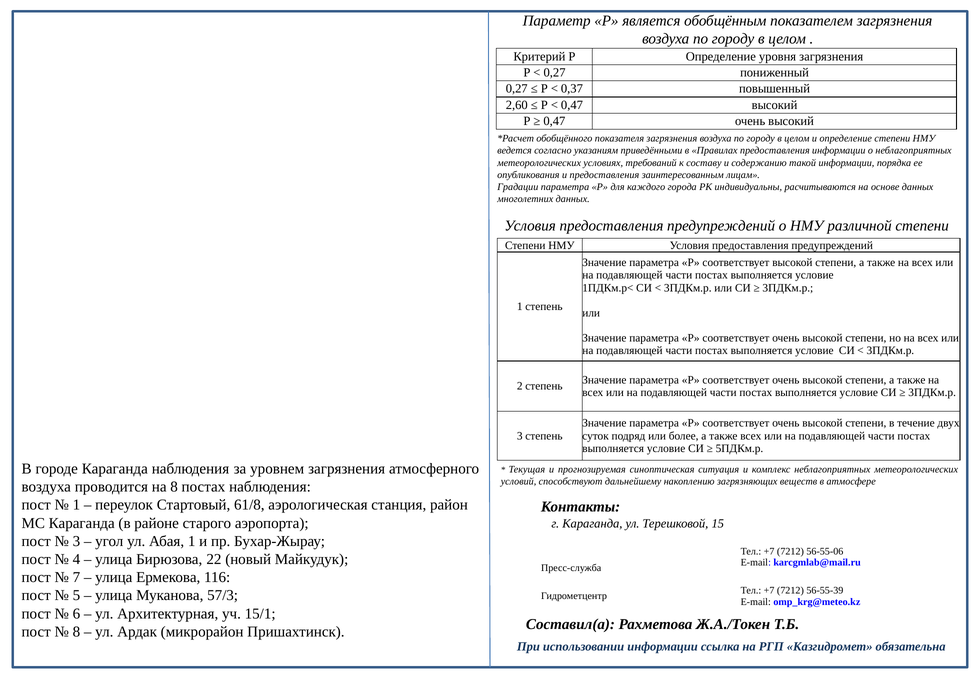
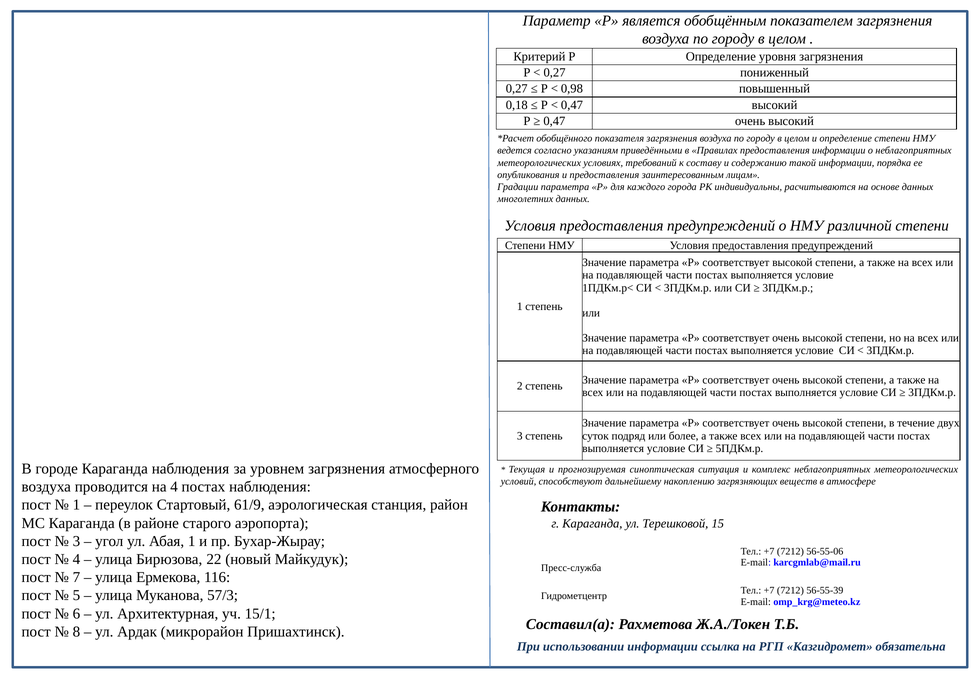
0,37: 0,37 -> 0,98 (572, 89)
2,60: 2,60 -> 0,18 (517, 105)
на 8: 8 -> 4 (174, 486)
61/8: 61/8 -> 61/9 (249, 505)
